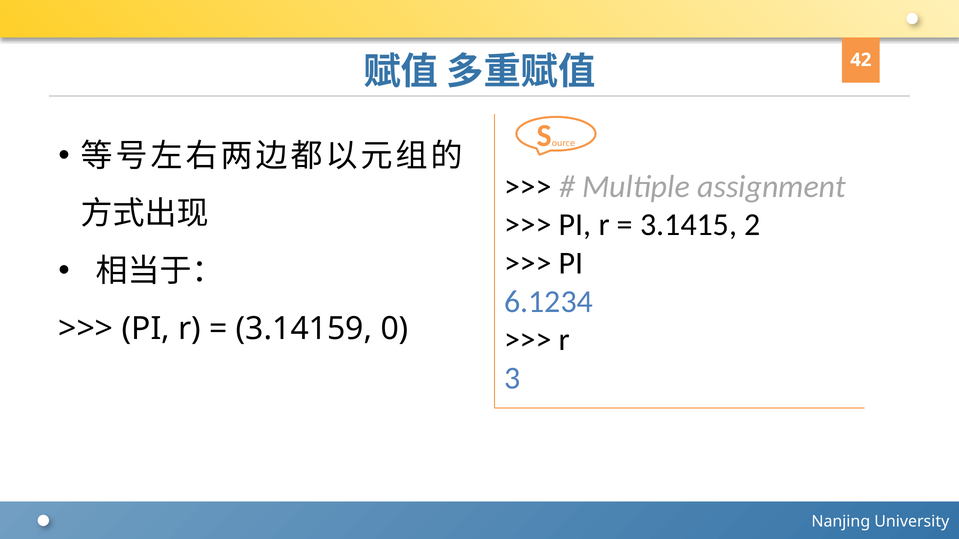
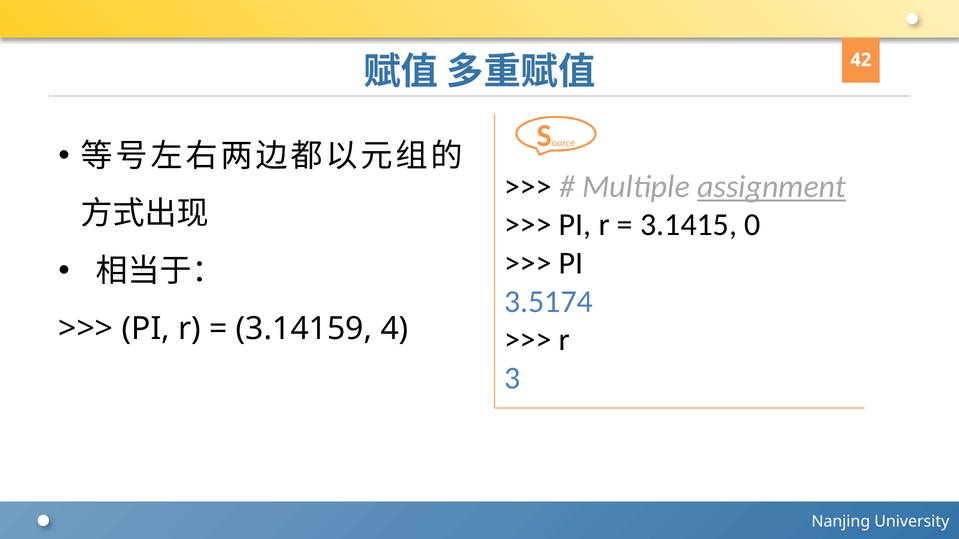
assignment underline: none -> present (772, 187)
2: 2 -> 0 (753, 225)
6.1234: 6.1234 -> 3.5174 (548, 302)
0: 0 -> 4 (394, 329)
